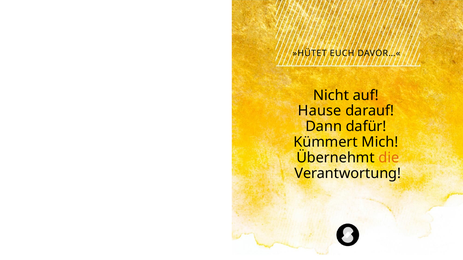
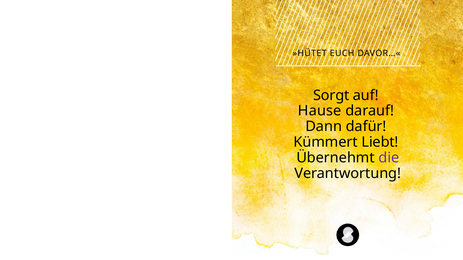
Nicht: Nicht -> Sorgt (331, 95)
Mich: Mich -> Liebt (380, 142)
die colour: orange -> purple (389, 158)
